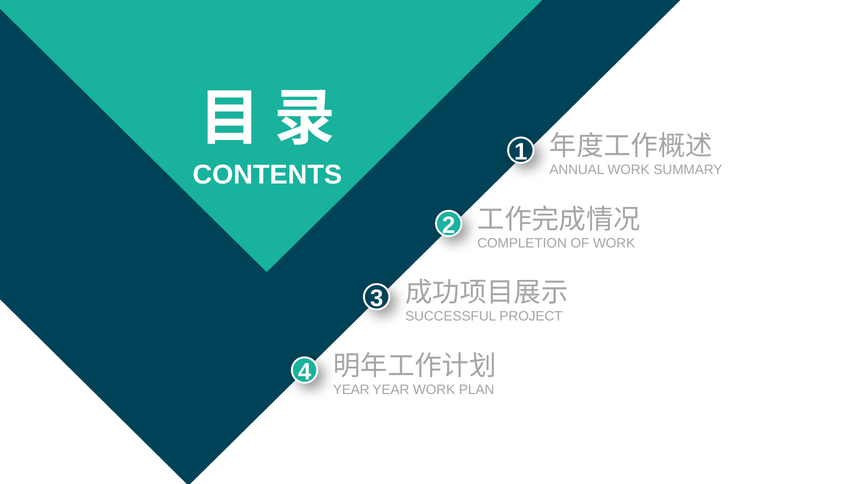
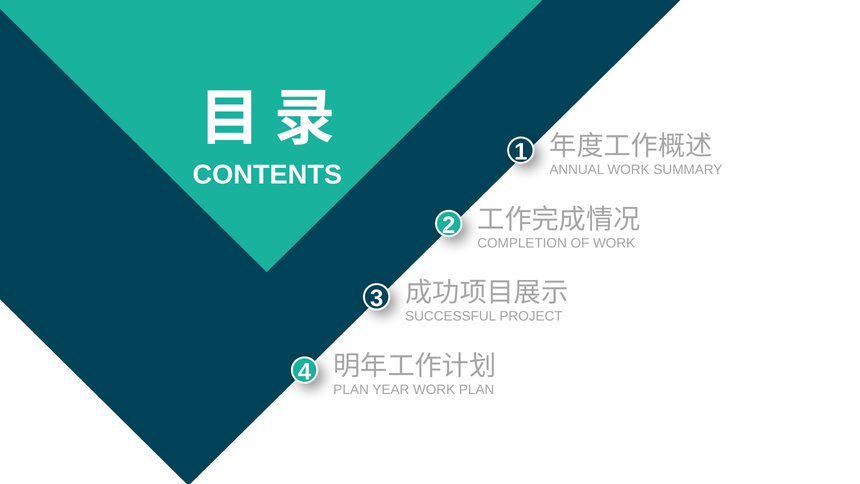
YEAR: YEAR -> PLAN (351, 390)
